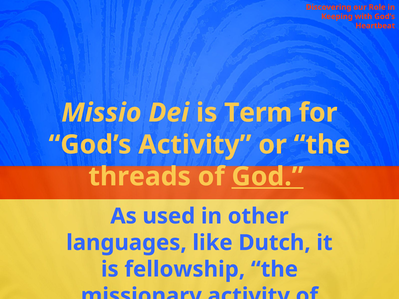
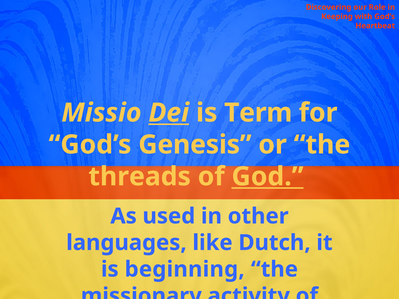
Dei underline: none -> present (169, 113)
God’s Activity: Activity -> Genesis (195, 145)
fellowship: fellowship -> beginning (185, 270)
